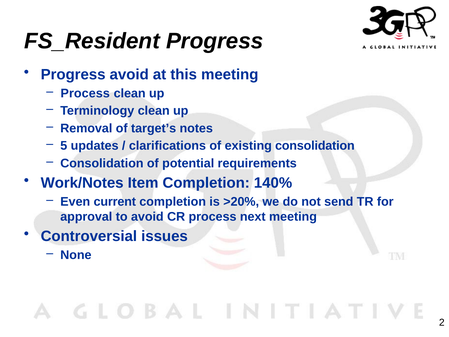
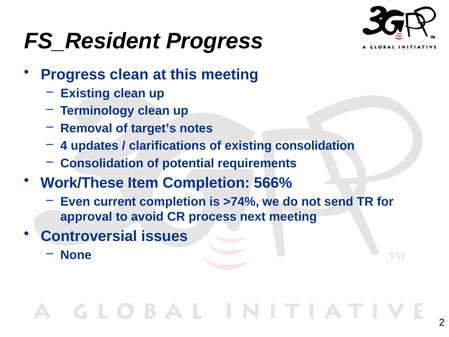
Progress avoid: avoid -> clean (129, 74)
Process: Process -> Existing (85, 93)
5: 5 -> 4 (64, 146)
Work/Notes: Work/Notes -> Work/These (82, 183)
140%: 140% -> 566% (273, 183)
>20%: >20% -> >74% (241, 202)
